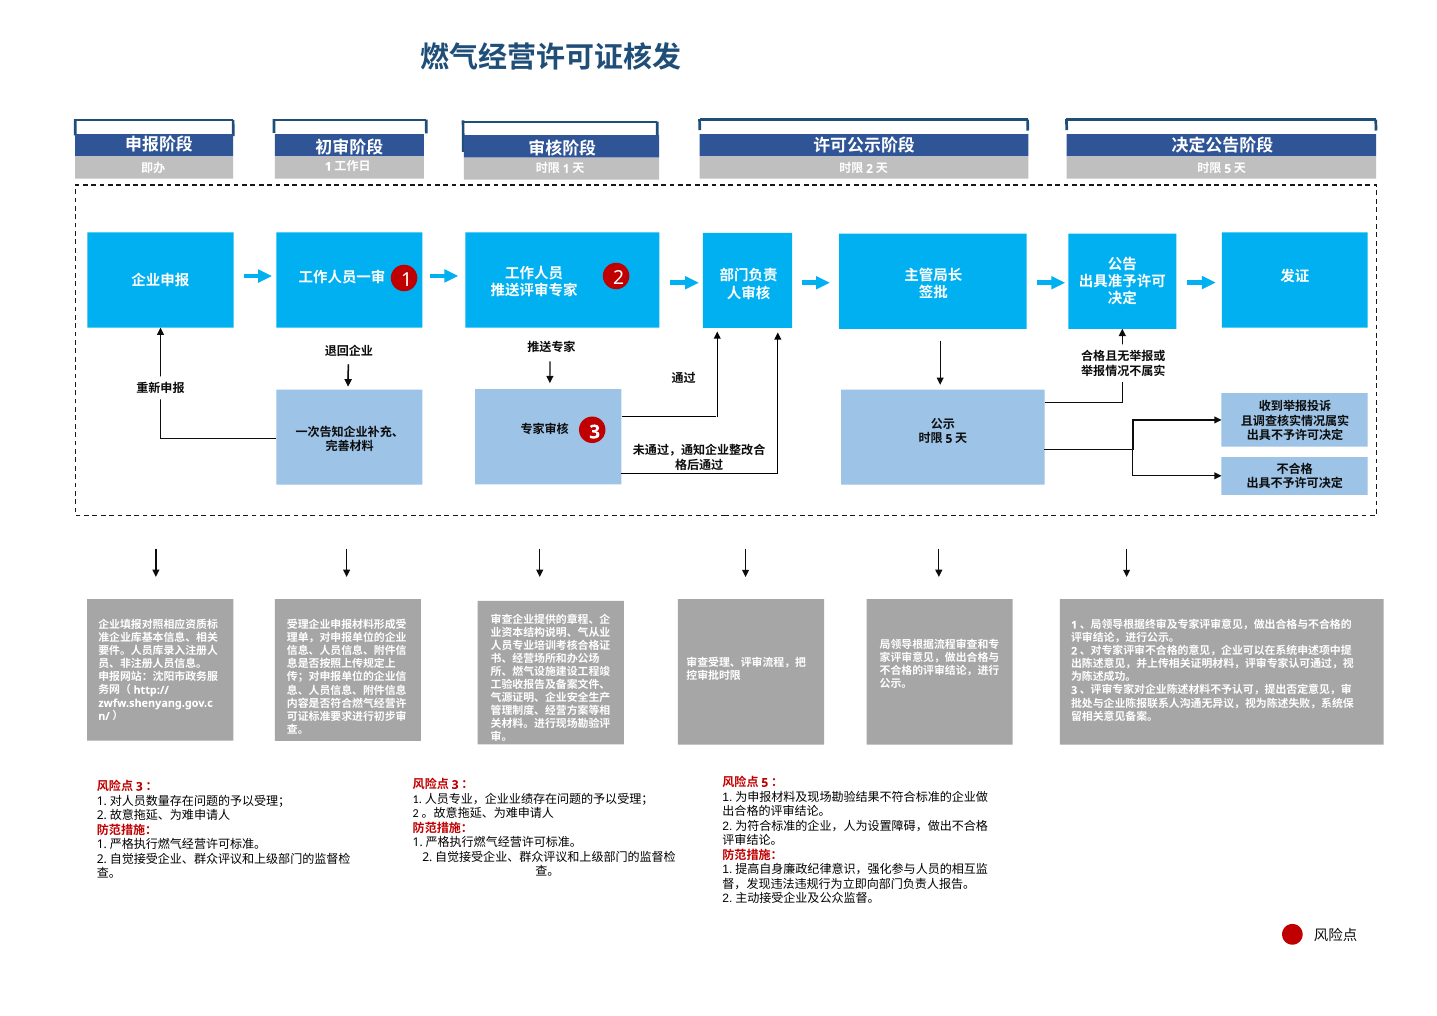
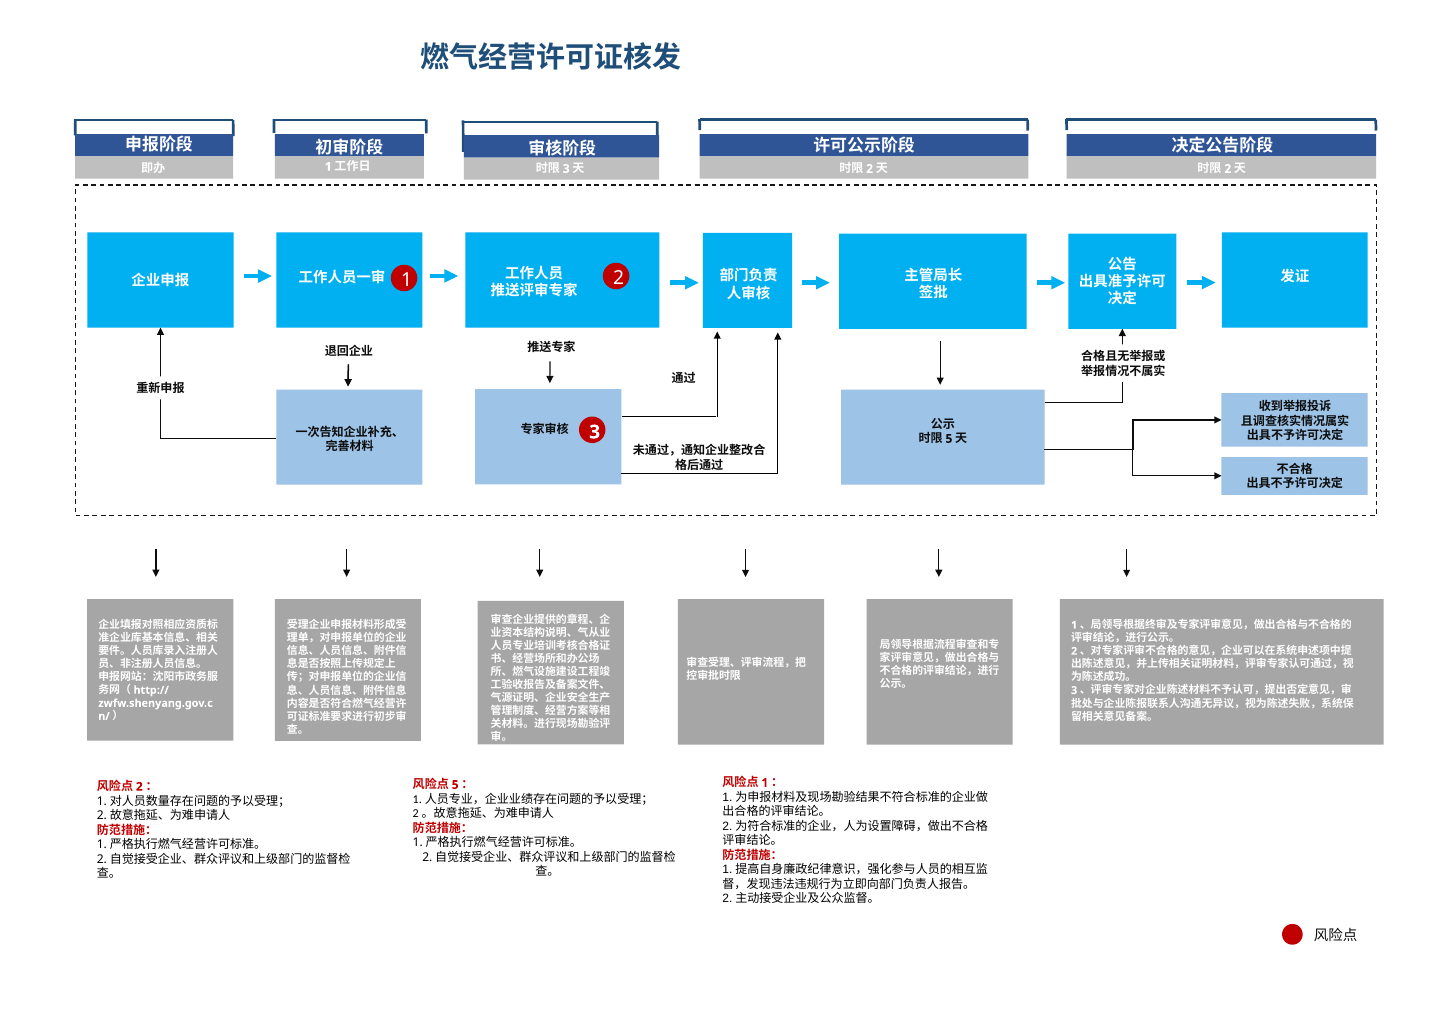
1: 1 -> 3 (566, 169)
5: 5 -> 2 (1228, 169)
5: 5 -> 1 (765, 783)
3: 3 -> 5 (455, 785)
3: 3 -> 2 (139, 787)
